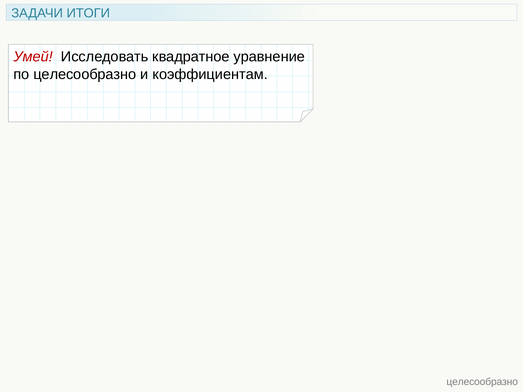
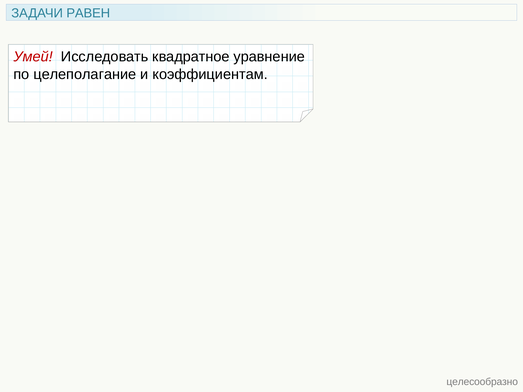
ИТОГИ: ИТОГИ -> РАВЕН (88, 13)
по целесообразно: целесообразно -> целеполагание (85, 74)
